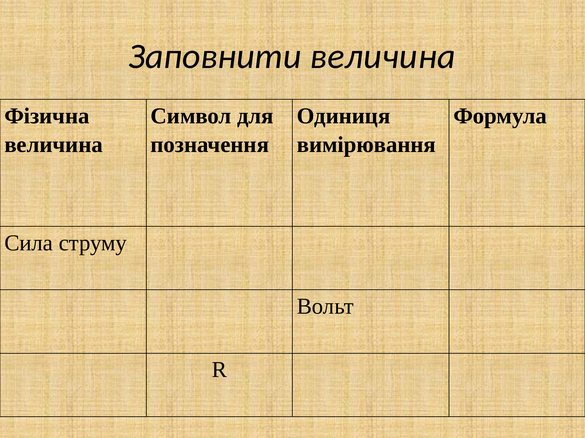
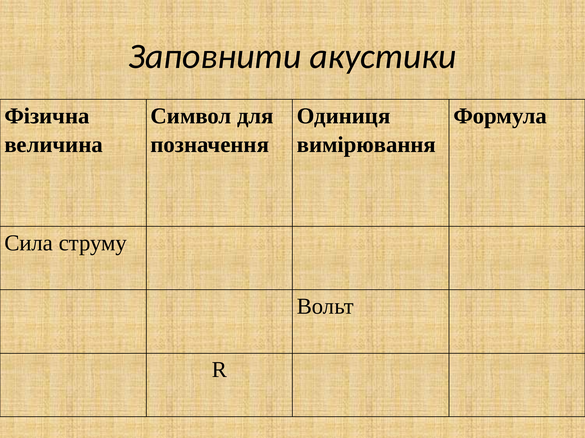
Заповнити величина: величина -> акустики (383, 57)
